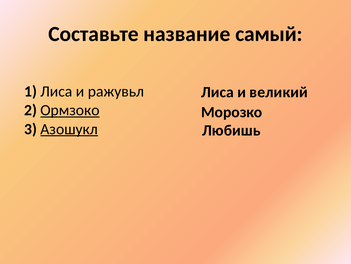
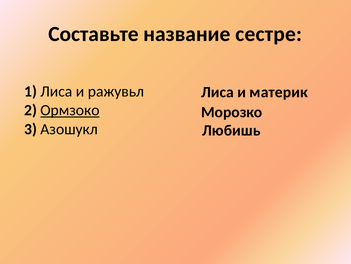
самый: самый -> сестре (269, 34)
великий: великий -> материк (279, 92)
Азошукл underline: present -> none (69, 129)
